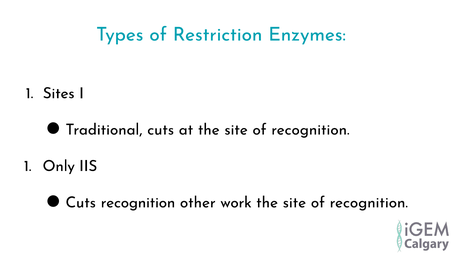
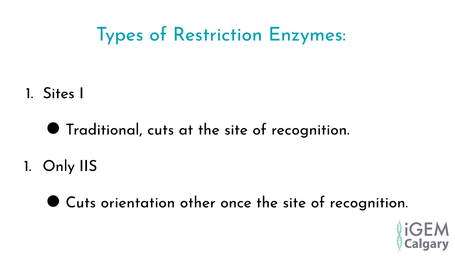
Cuts recognition: recognition -> orientation (138, 202)
work: work -> once (236, 202)
